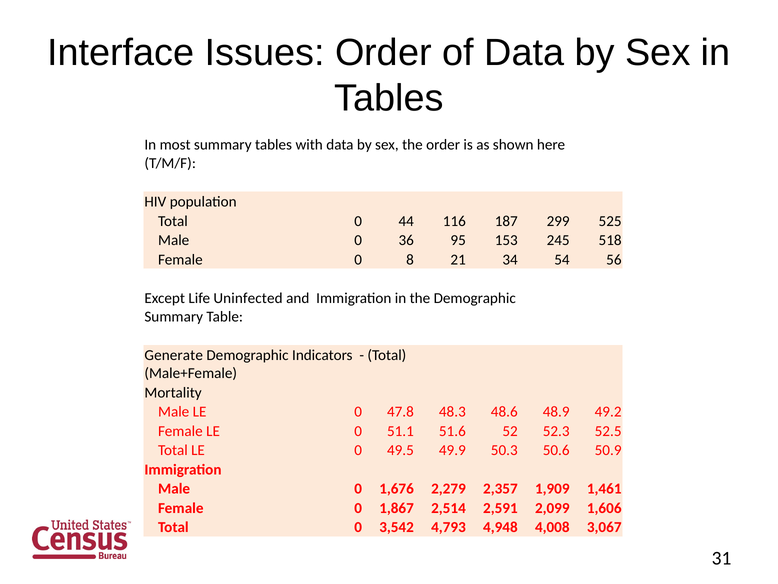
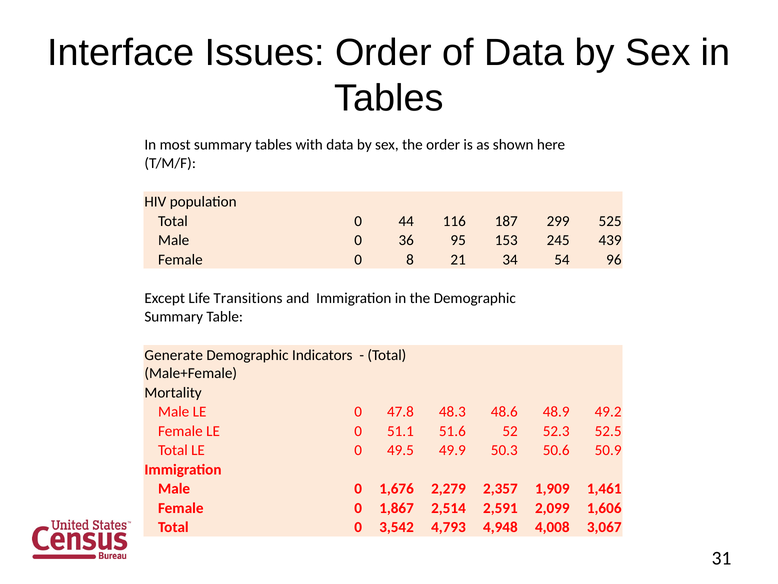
518: 518 -> 439 (610, 240)
56: 56 -> 96 (614, 259)
Uninfected: Uninfected -> Transitions (248, 298)
